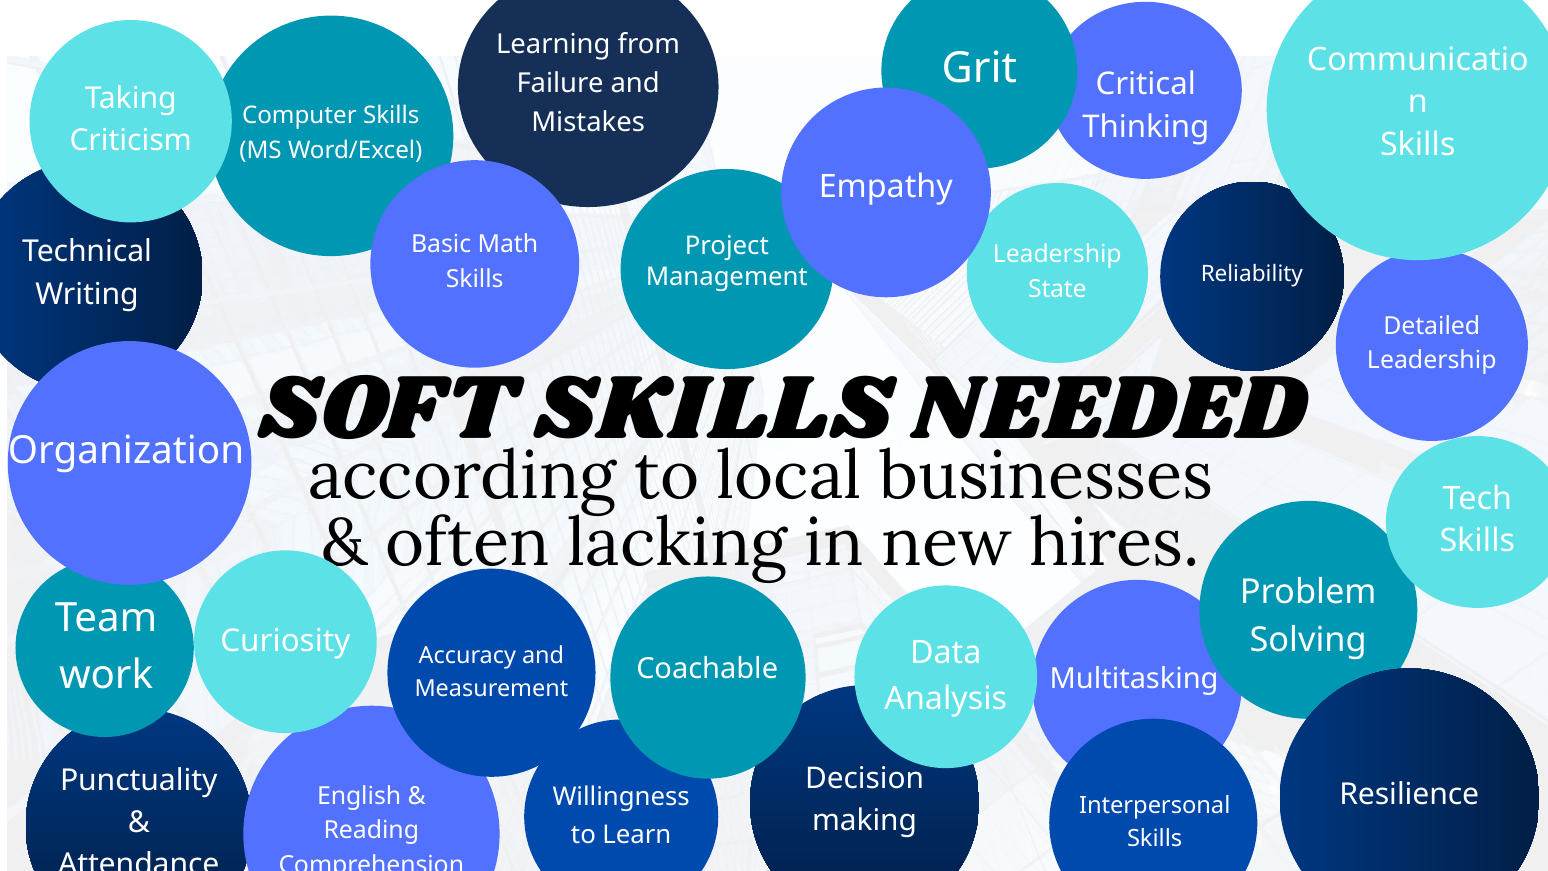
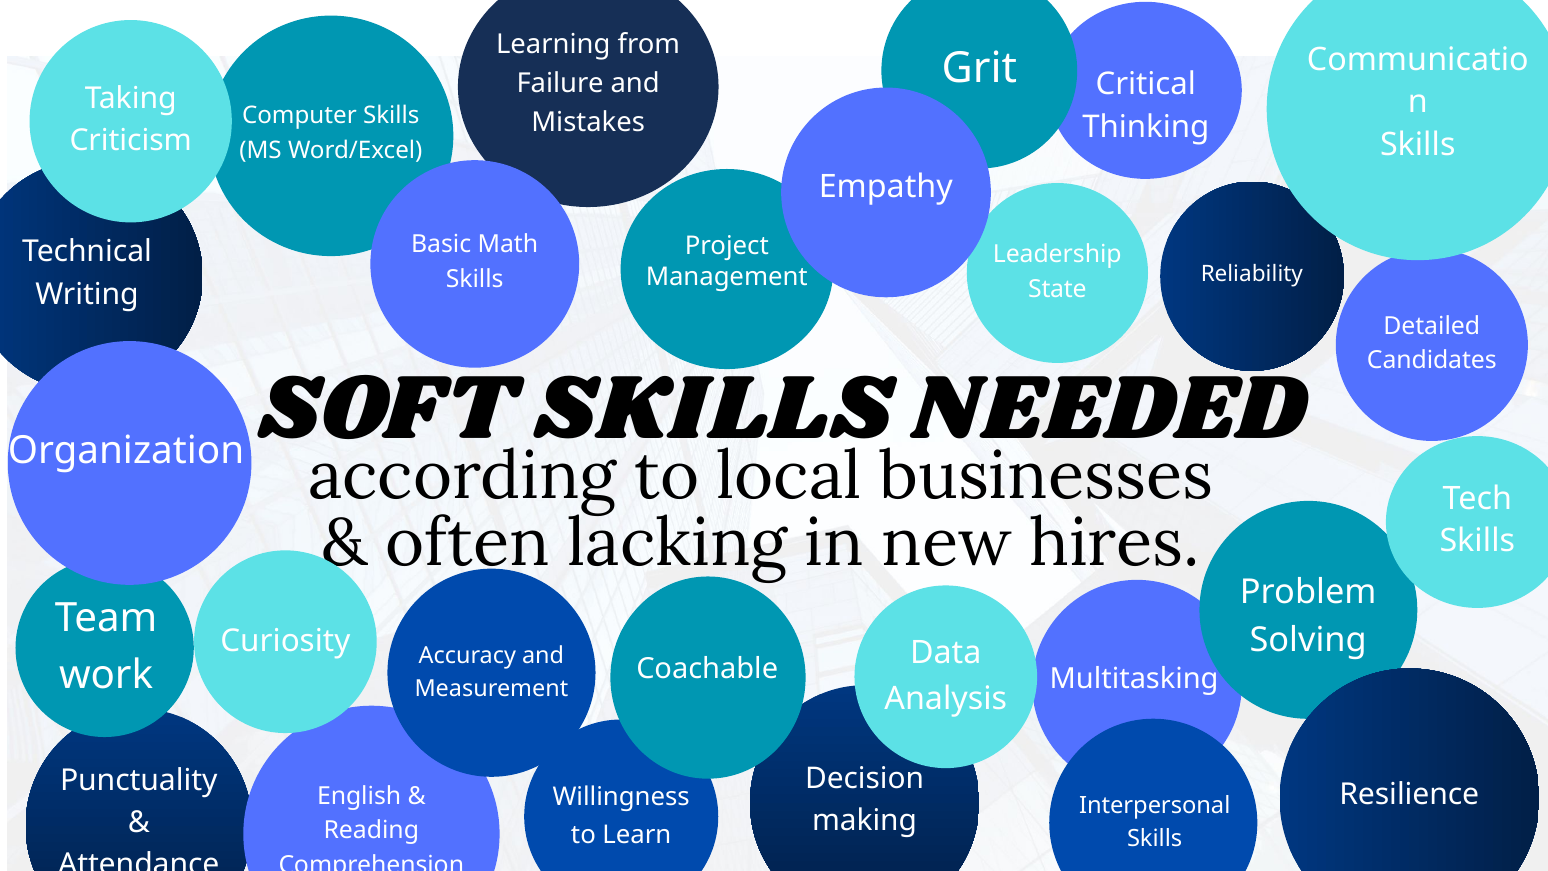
Leadership: Leadership -> Candidates (1432, 361)
